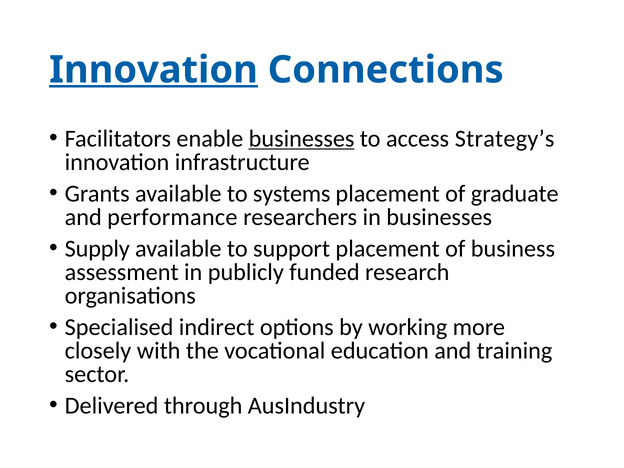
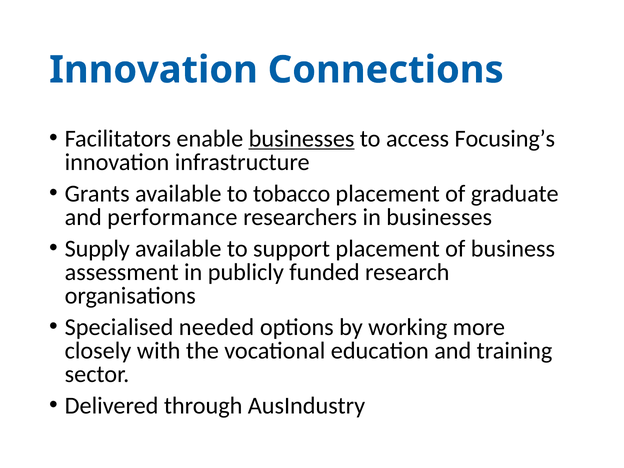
Innovation underline: present -> none (153, 70)
Strategy’s: Strategy’s -> Focusing’s (505, 139)
systems: systems -> tobacco (292, 194)
indirect: indirect -> needed (217, 327)
